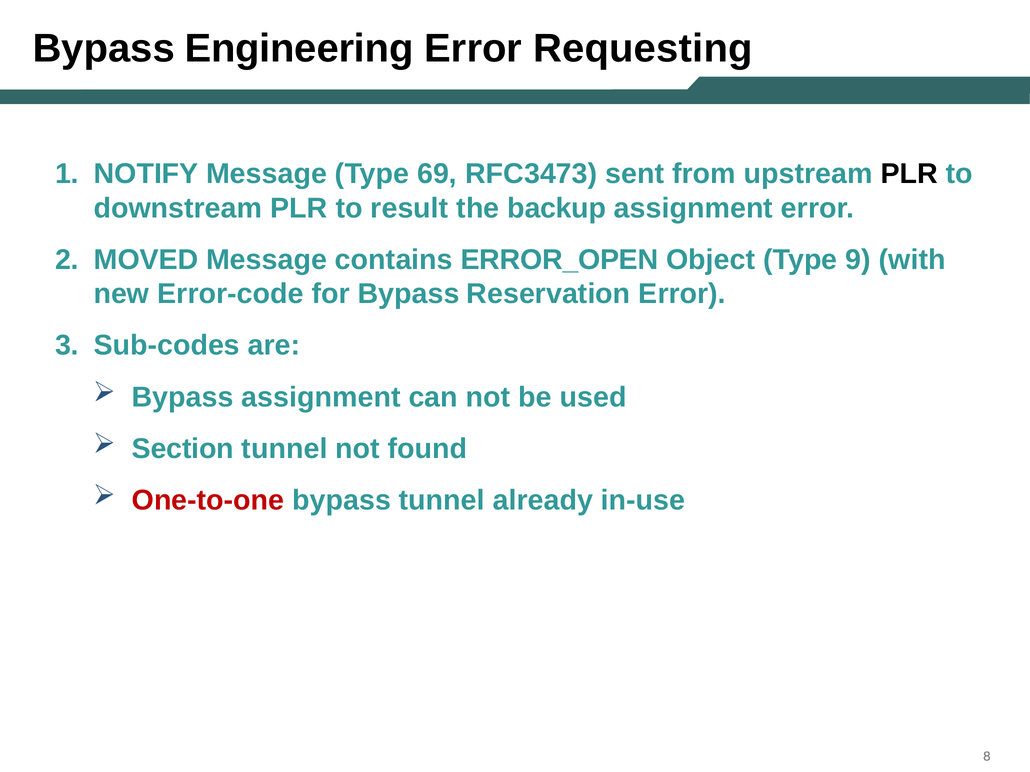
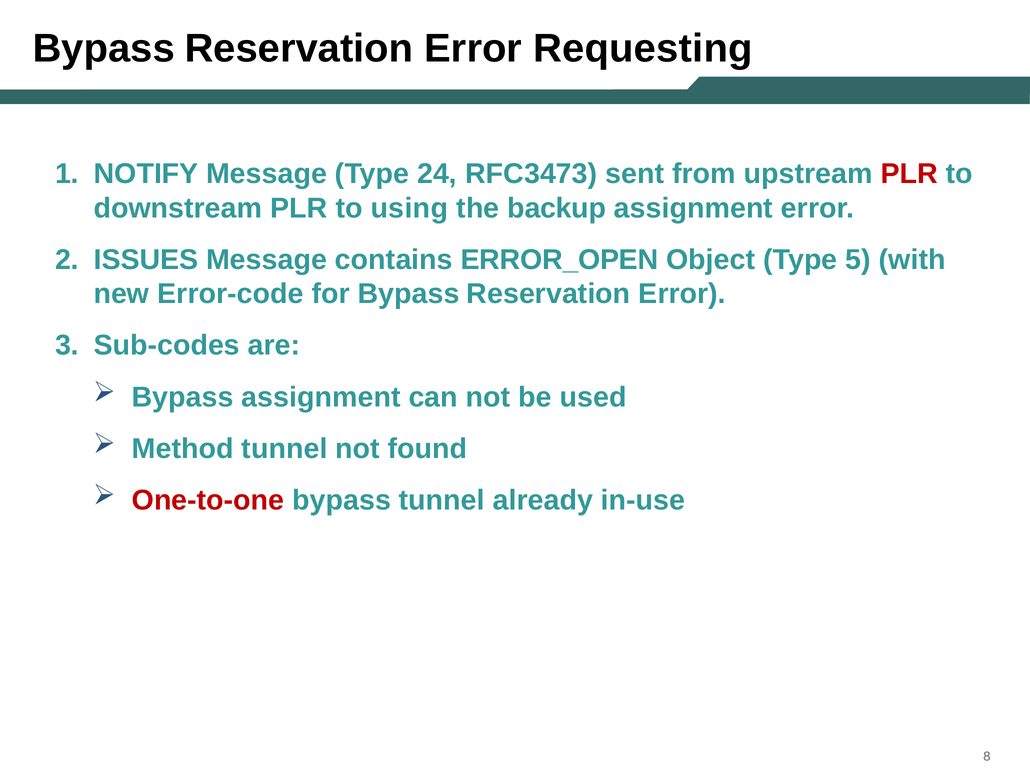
Engineering: Engineering -> Reservation (299, 49)
69: 69 -> 24 (437, 174)
PLR colour: black -> red (909, 174)
result: result -> using (409, 208)
MOVED: MOVED -> ISSUES (146, 260)
9: 9 -> 5 (858, 260)
Section: Section -> Method (183, 449)
